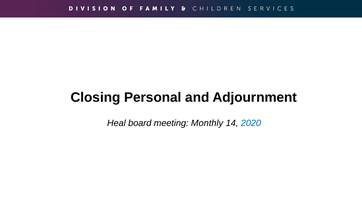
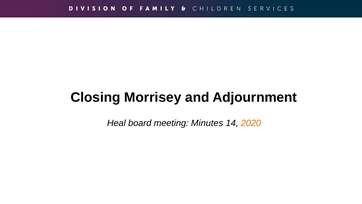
Personal: Personal -> Morrisey (153, 97)
Monthly: Monthly -> Minutes (207, 123)
2020 colour: blue -> orange (251, 123)
